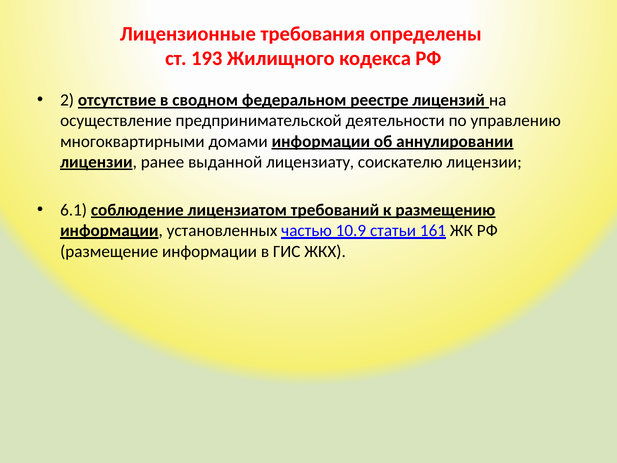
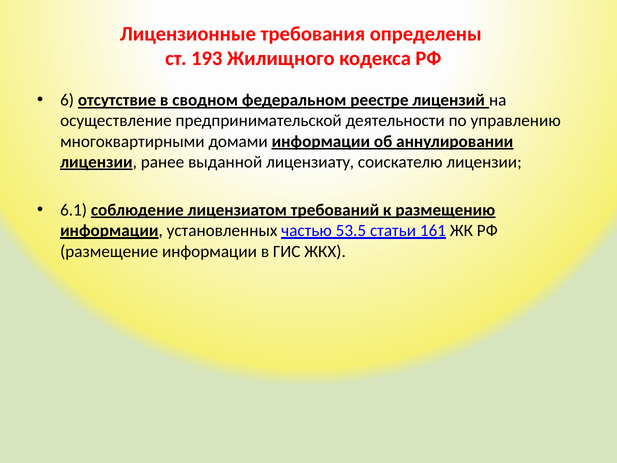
2: 2 -> 6 (67, 100)
10.9: 10.9 -> 53.5 (351, 230)
